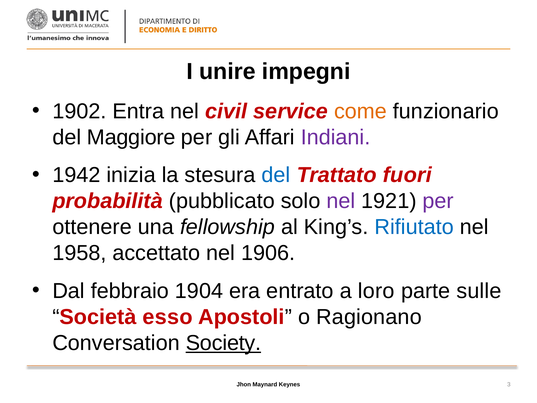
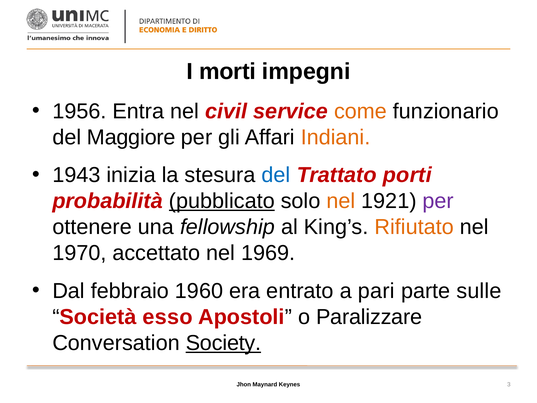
unire: unire -> morti (228, 72)
1902: 1902 -> 1956 (79, 111)
Indiani colour: purple -> orange (336, 137)
1942: 1942 -> 1943 (76, 175)
fuori: fuori -> porti (407, 175)
pubblicato underline: none -> present (222, 201)
nel colour: purple -> orange (341, 201)
Rifiutato colour: blue -> orange (414, 227)
1958: 1958 -> 1970 (79, 253)
1906: 1906 -> 1969 (268, 253)
1904: 1904 -> 1960 (199, 291)
loro: loro -> pari (376, 291)
Ragionano: Ragionano -> Paralizzare (369, 317)
